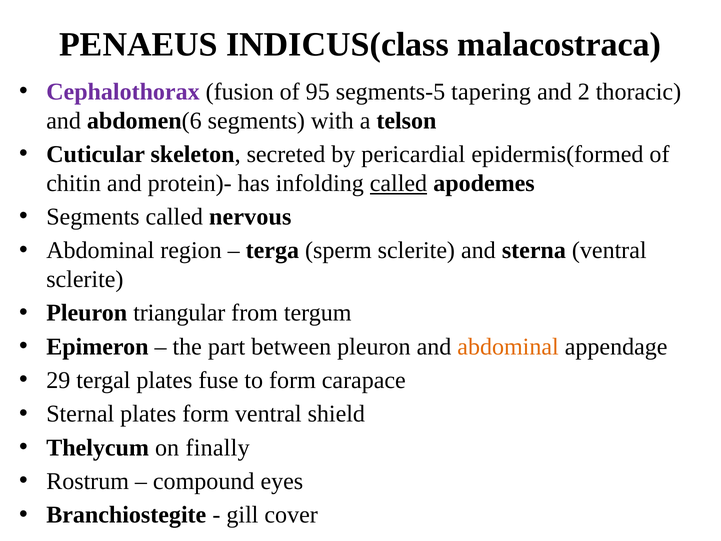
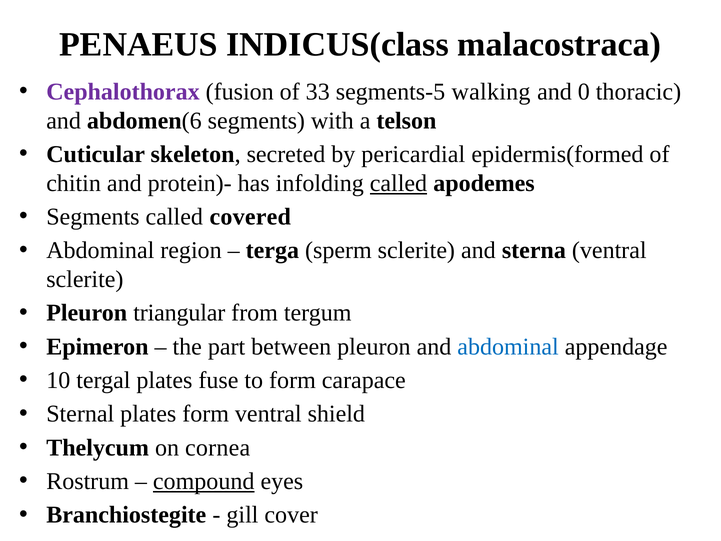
95: 95 -> 33 (318, 92)
tapering: tapering -> walking (491, 92)
2: 2 -> 0 (584, 92)
nervous: nervous -> covered (250, 217)
abdominal colour: orange -> blue (508, 347)
29: 29 -> 10 (58, 380)
finally: finally -> cornea (218, 447)
compound underline: none -> present (204, 481)
